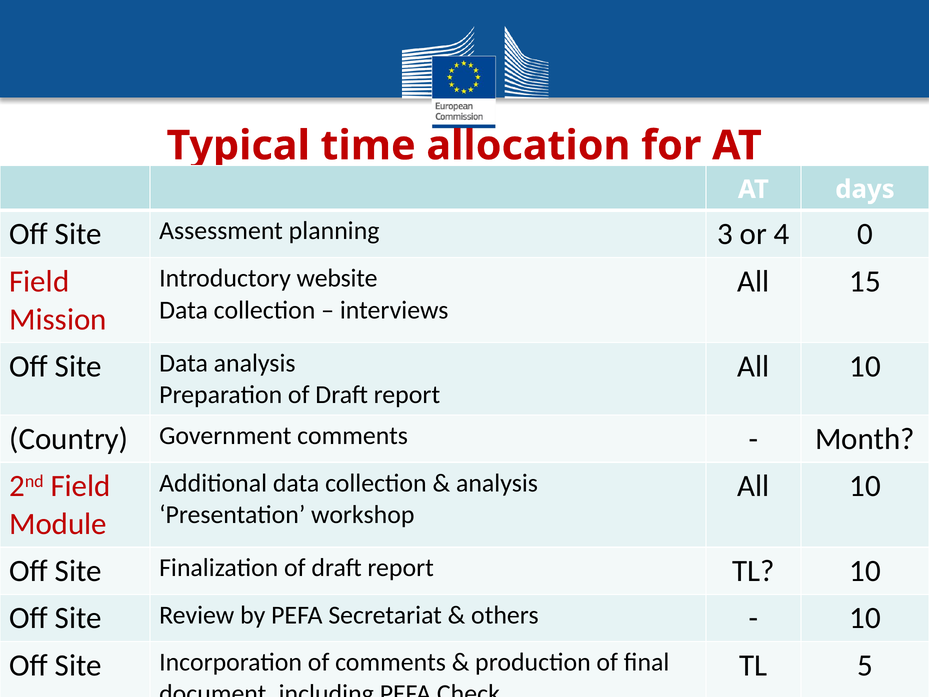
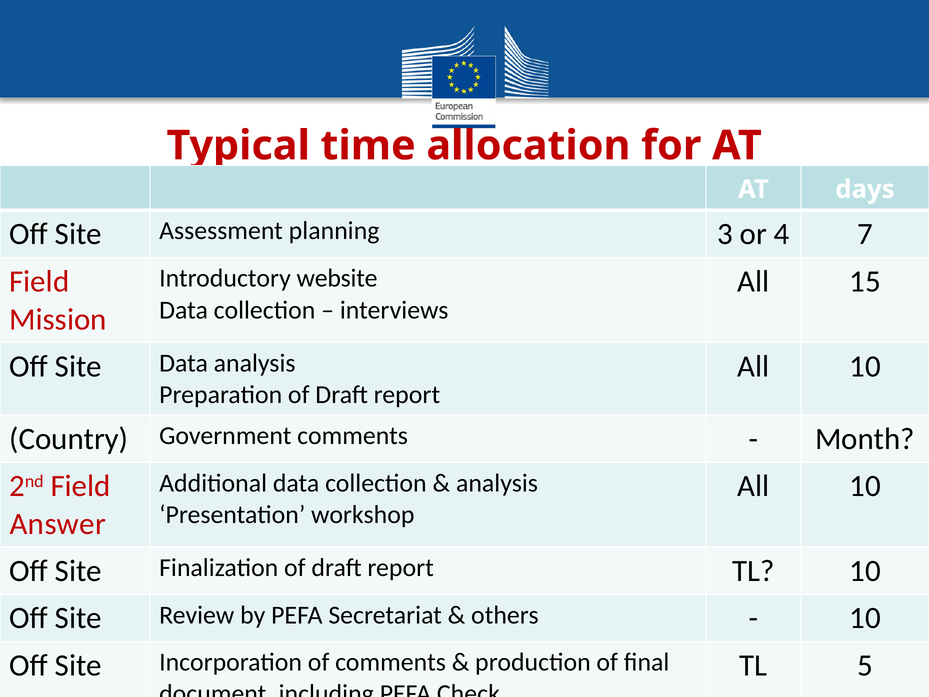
0: 0 -> 7 (865, 234)
Module: Module -> Answer (58, 524)
